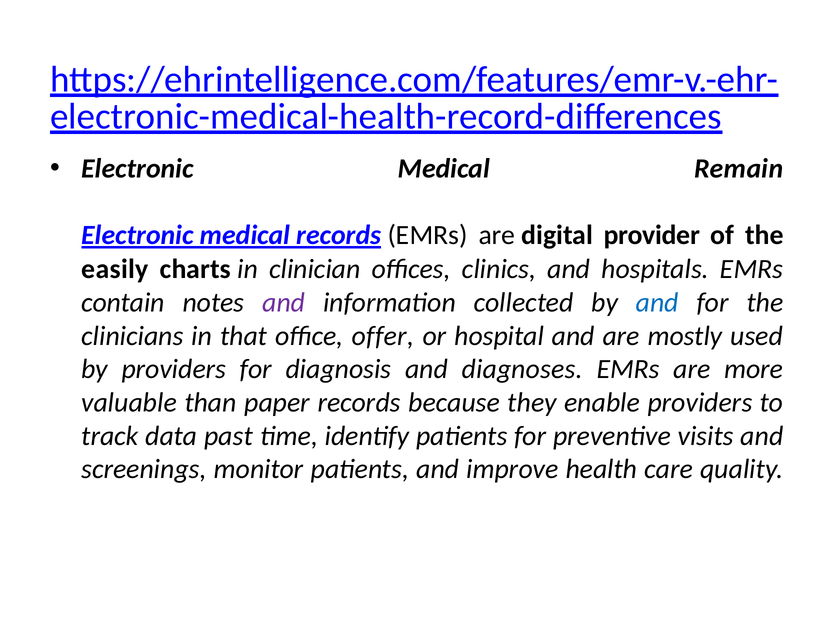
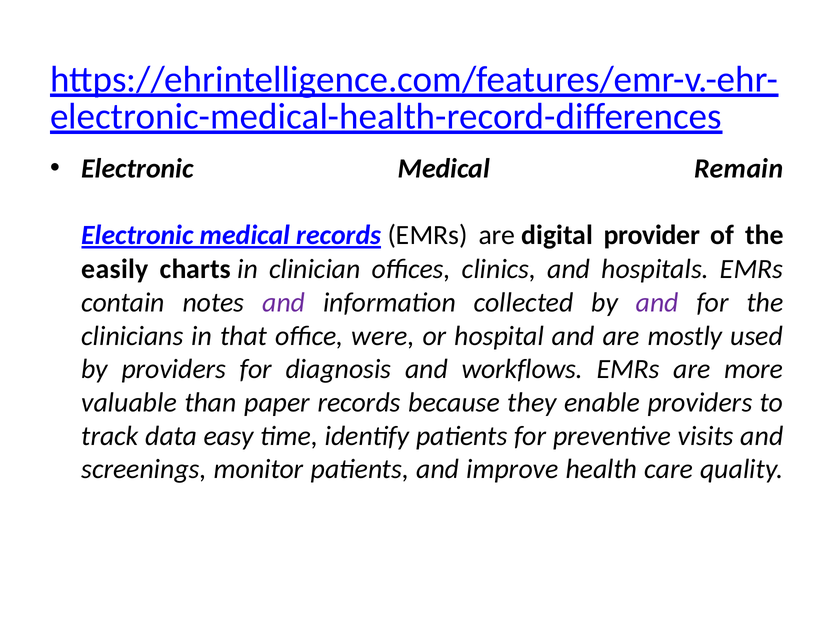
and colour: blue -> purple (657, 303)
offer: offer -> were (383, 336)
diagnoses: diagnoses -> workflows (522, 369)
past: past -> easy (229, 436)
